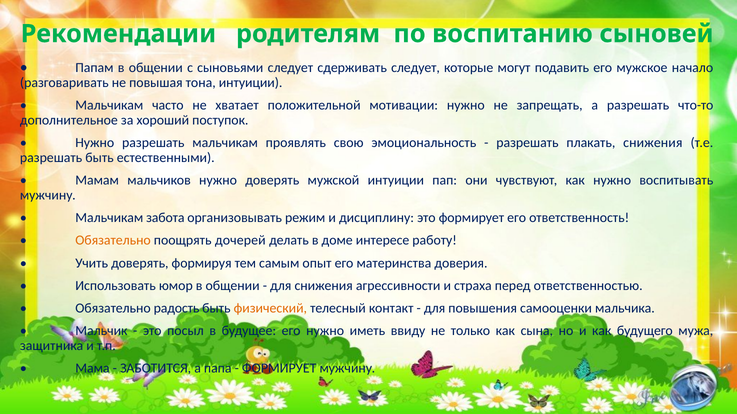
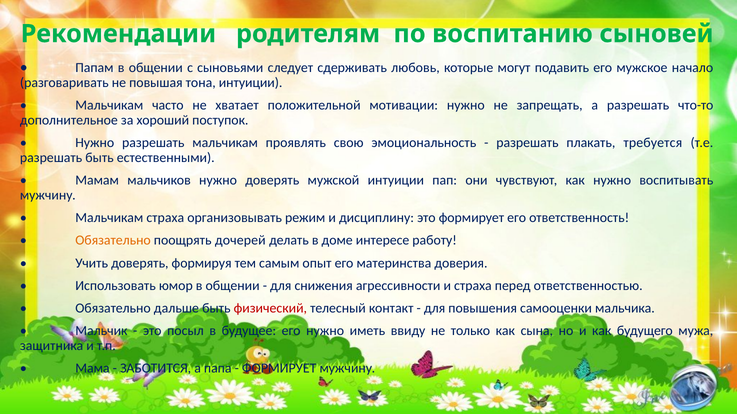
сдерживать следует: следует -> любовь (415, 68)
плакать снижения: снижения -> требуется (653, 143)
Мальчикам забота: забота -> страха (165, 218)
радость: радость -> дальше (176, 309)
физический colour: orange -> red (270, 309)
